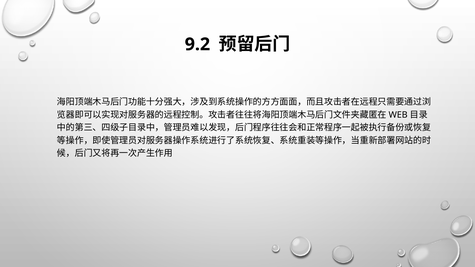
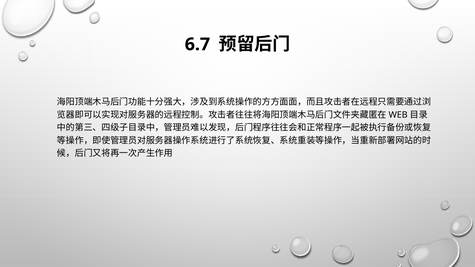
9.2: 9.2 -> 6.7 (197, 44)
